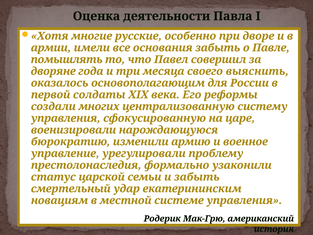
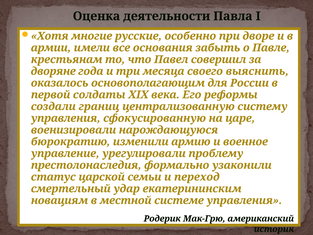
помышлять: помышлять -> крестьянам (67, 59)
многих: многих -> границ (99, 106)
и забыть: забыть -> переход (197, 177)
